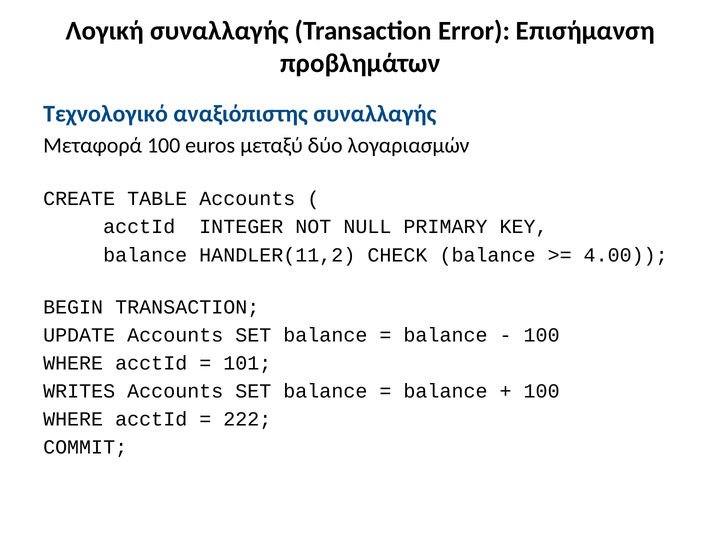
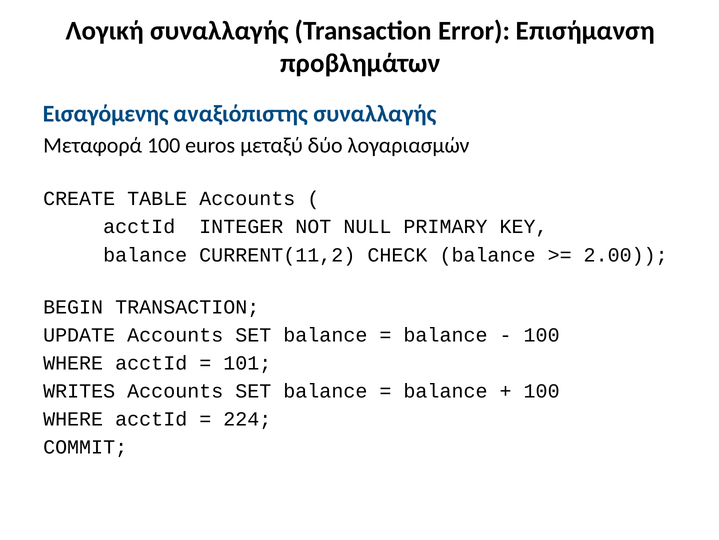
Τεχνολογικό: Τεχνολογικό -> Εισαγόμενης (106, 114)
HANDLER(11,2: HANDLER(11,2 -> CURRENT(11,2 (277, 255)
4.00: 4.00 -> 2.00 (626, 255)
222: 222 -> 224 (247, 419)
